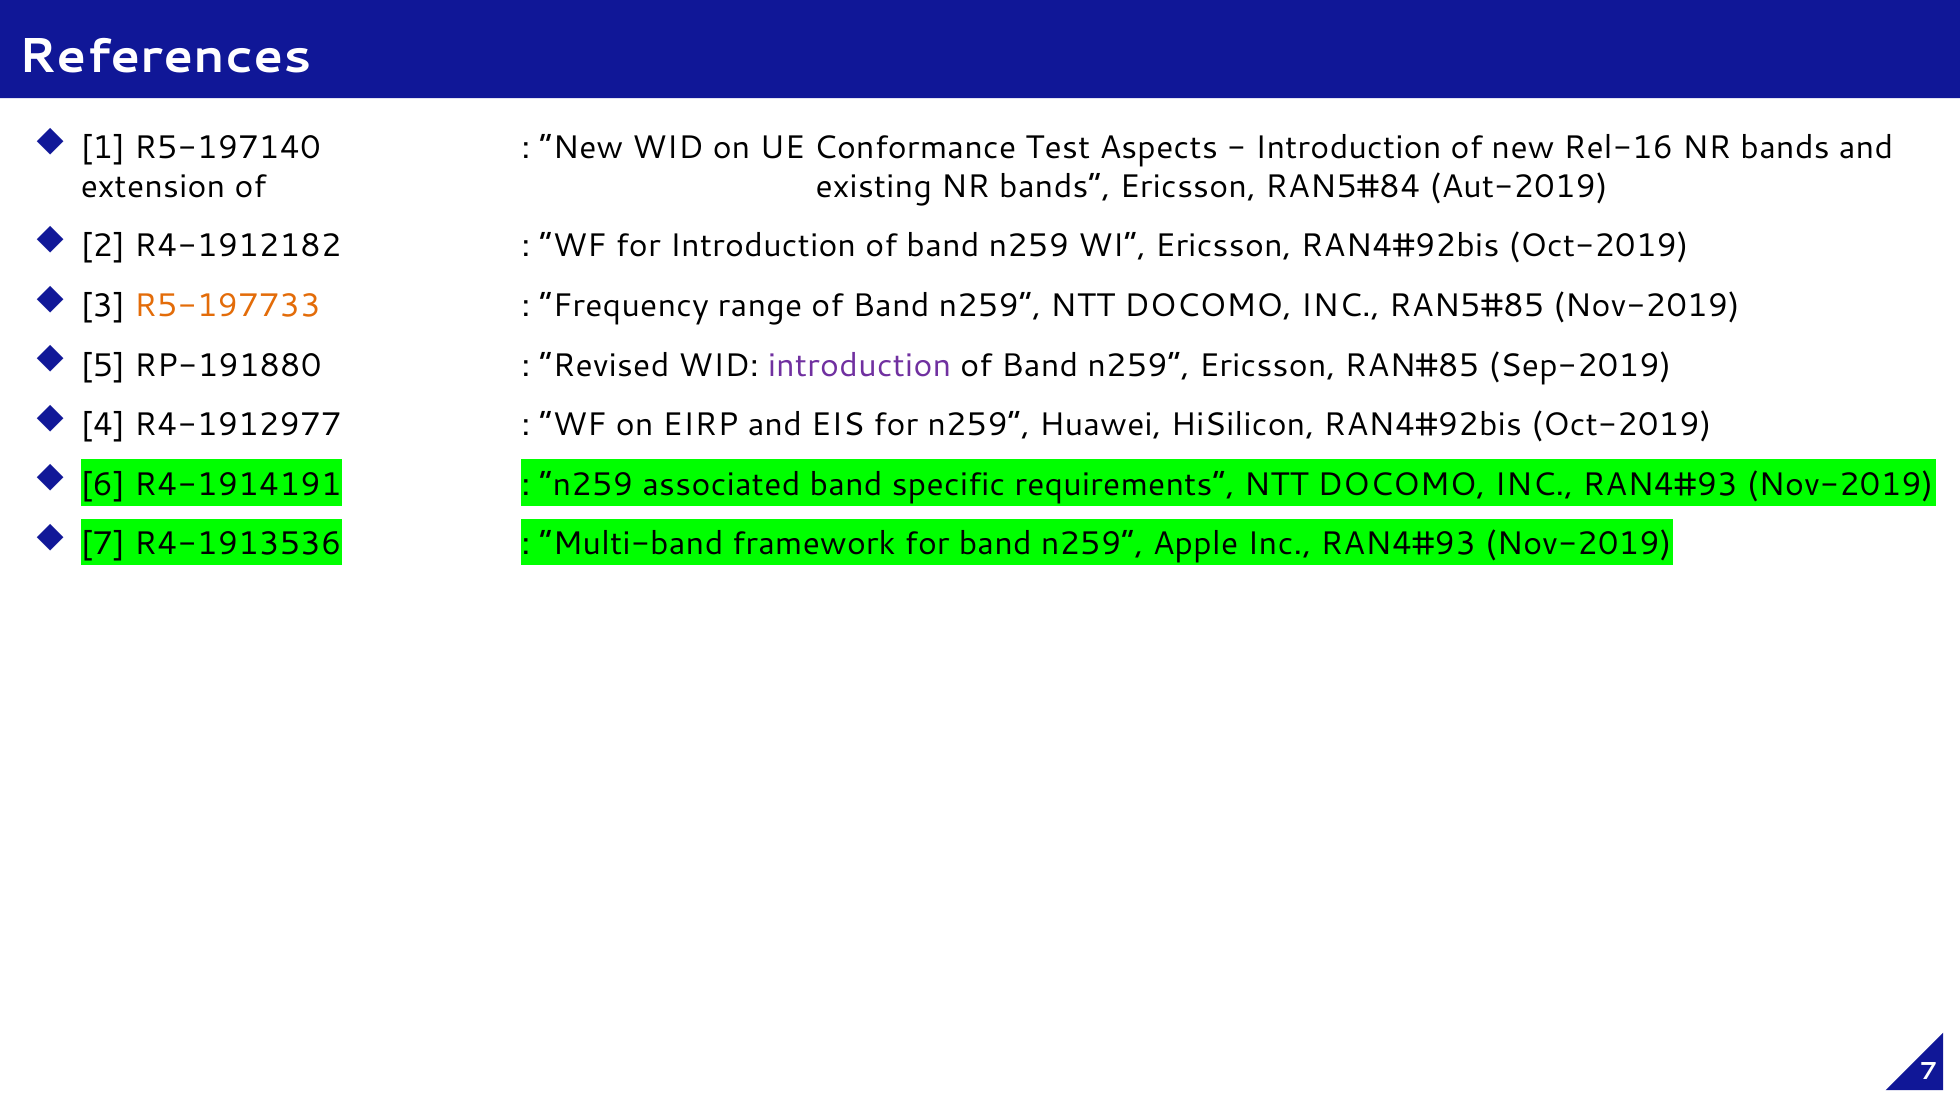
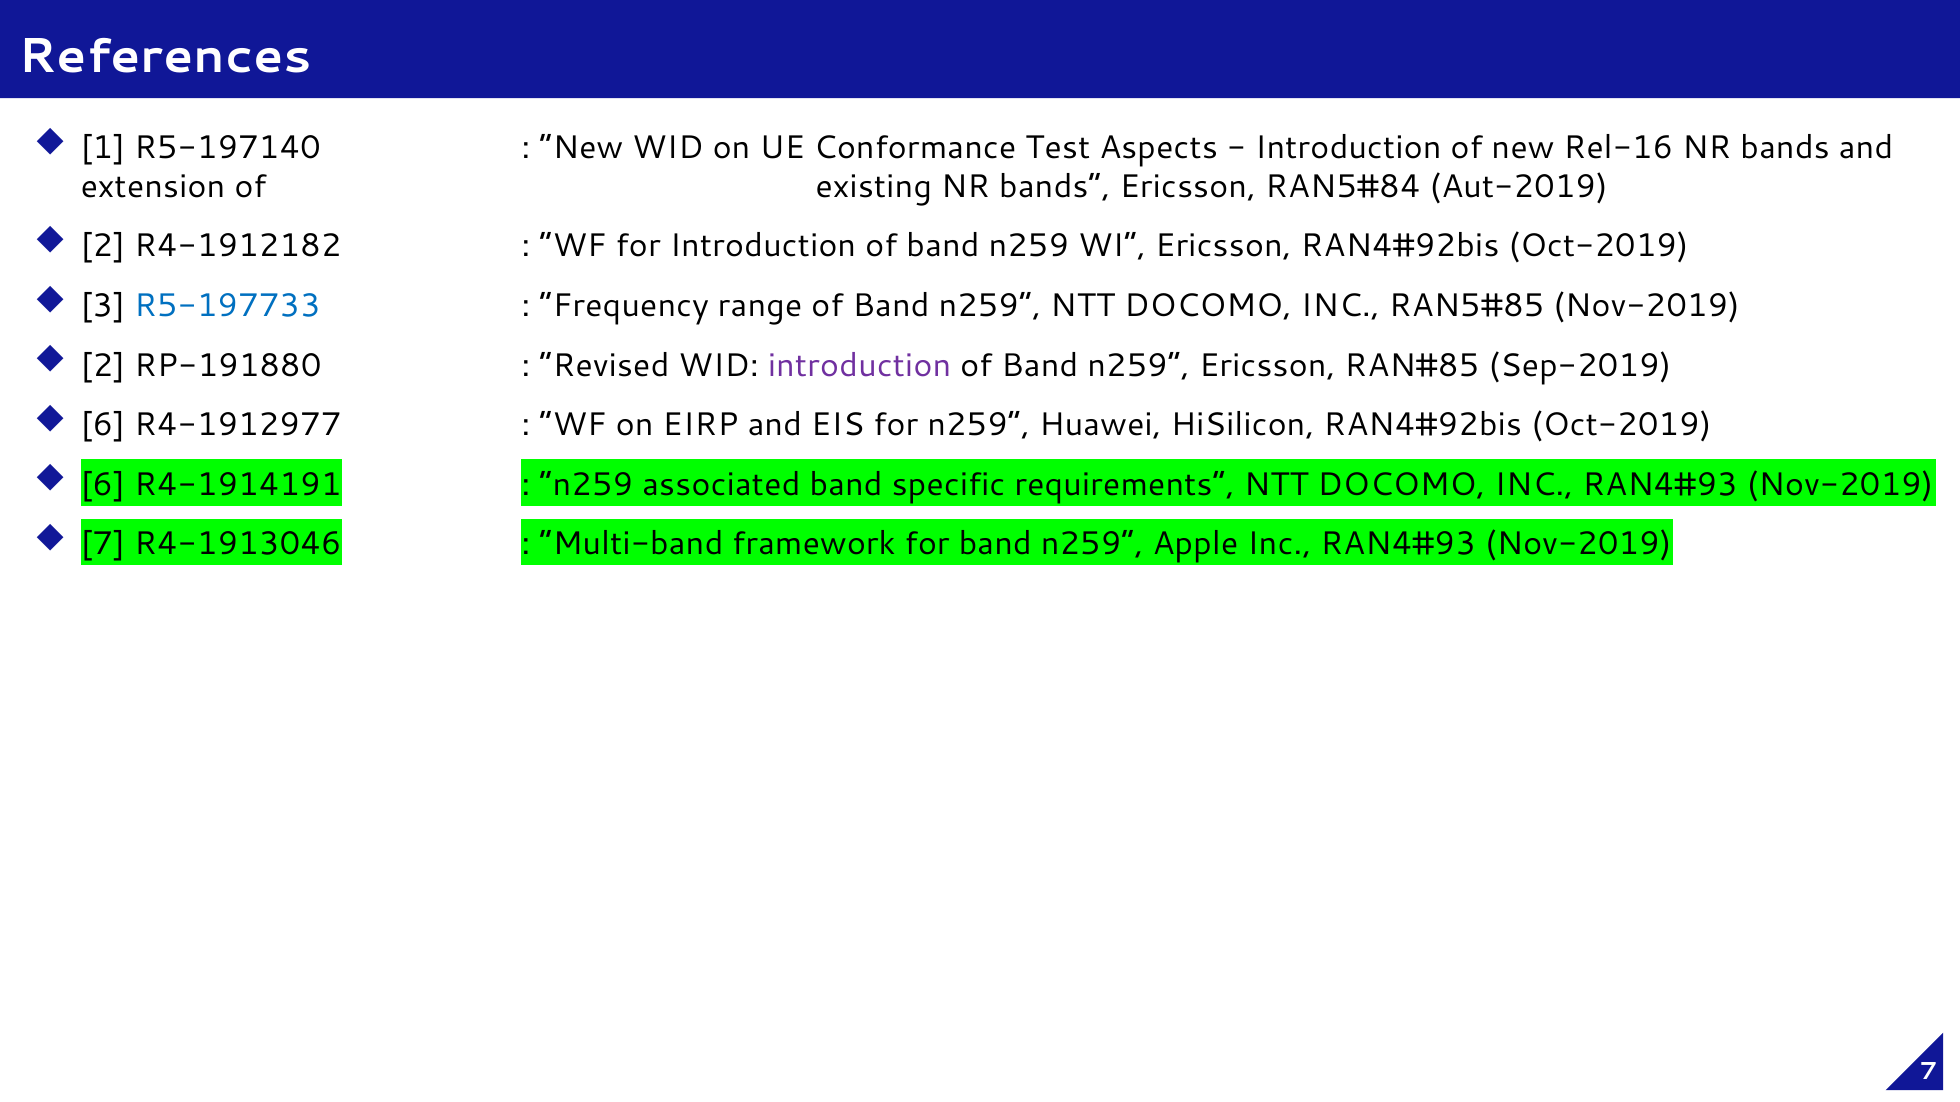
R5-197733 colour: orange -> blue (227, 306)
5: 5 -> 2 (103, 365)
4: 4 -> 6 (103, 425)
R4-1913536: R4-1913536 -> R4-1913046 (238, 544)
